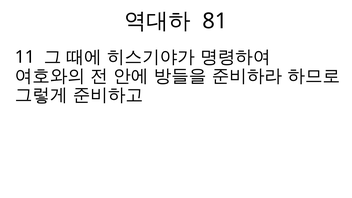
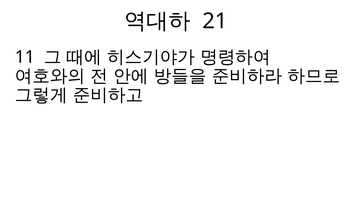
81: 81 -> 21 (215, 21)
